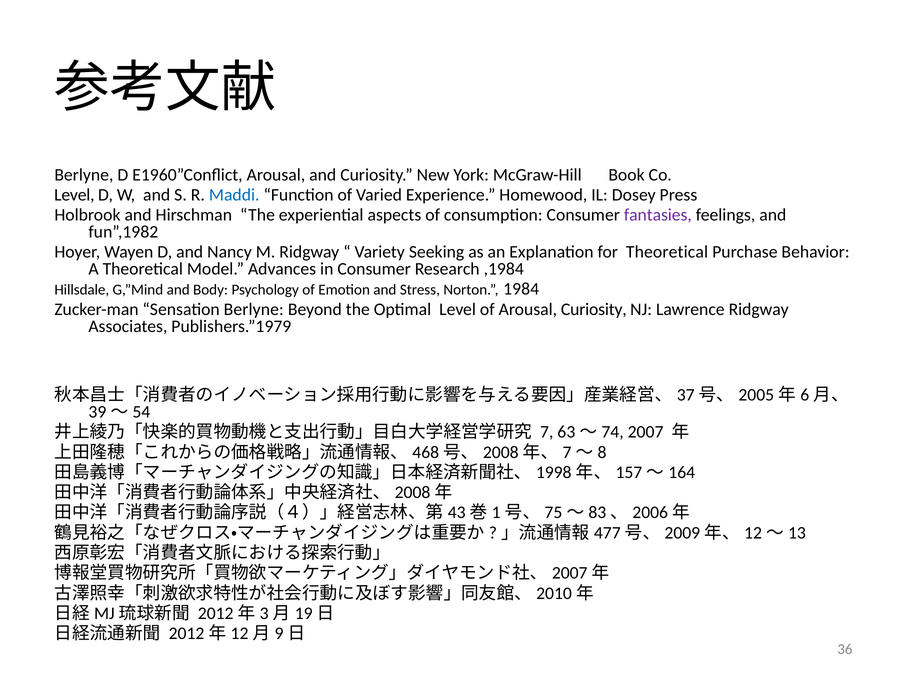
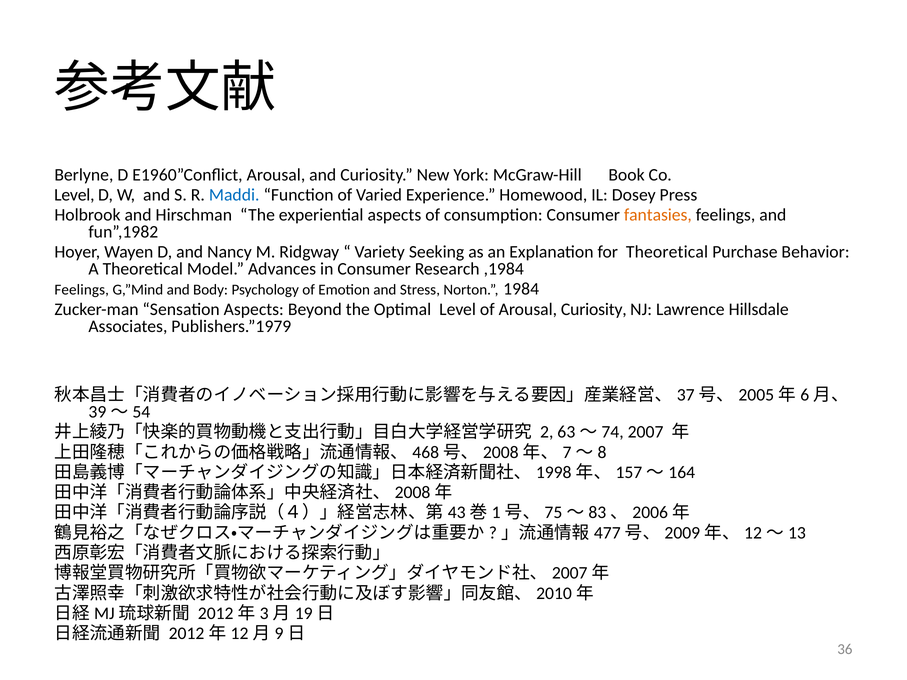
fantasies colour: purple -> orange (658, 215)
Hillsdale: Hillsdale -> Feelings (82, 290)
Sensation Berlyne: Berlyne -> Aspects (254, 309)
Lawrence Ridgway: Ridgway -> Hillsdale (759, 309)
7: 7 -> 2 (547, 432)
